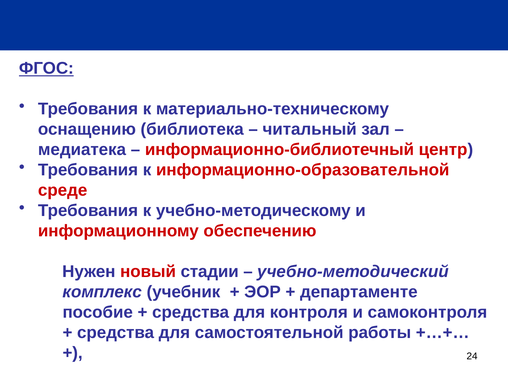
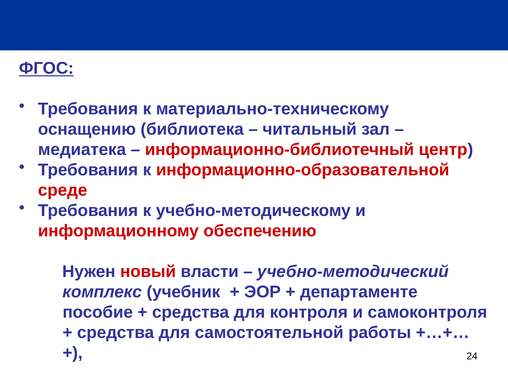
стадии: стадии -> власти (210, 272)
